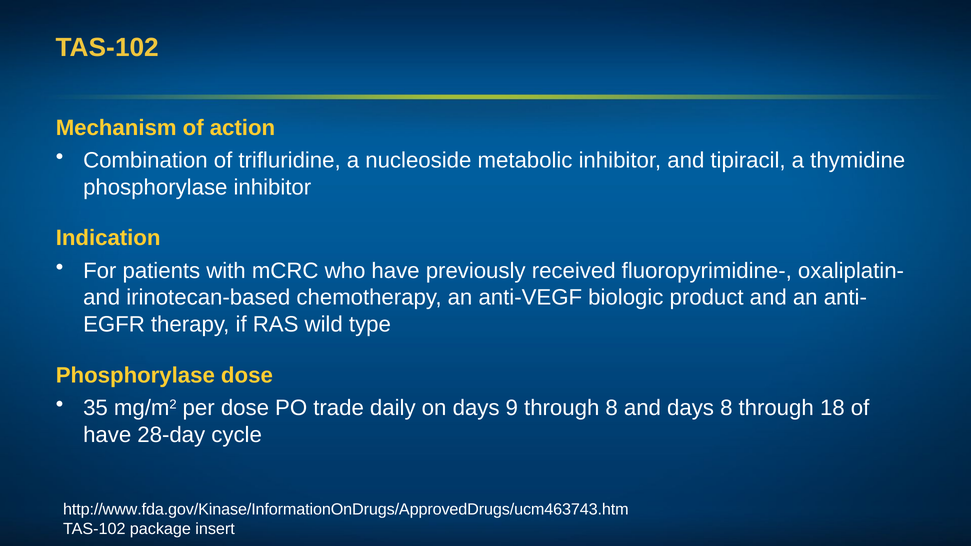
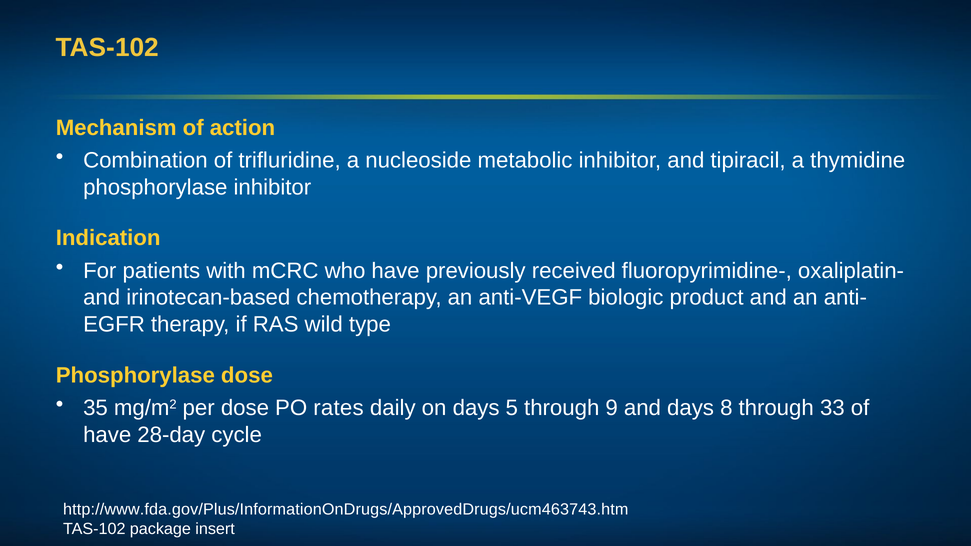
trade: trade -> rates (339, 408)
9: 9 -> 5 (512, 408)
through 8: 8 -> 9 (612, 408)
18: 18 -> 33 (832, 408)
http://www.fda.gov/Kinase/InformationOnDrugs/ApprovedDrugs/ucm463743.htm: http://www.fda.gov/Kinase/InformationOnDrugs/ApprovedDrugs/ucm463743.htm -> http://www.fda.gov/Plus/InformationOnDrugs/ApprovedDrugs/ucm463743.htm (346, 509)
